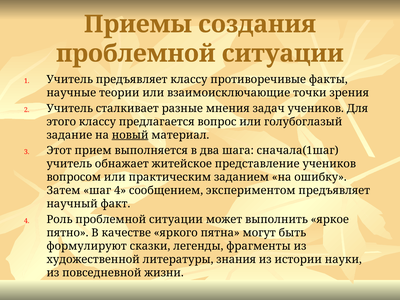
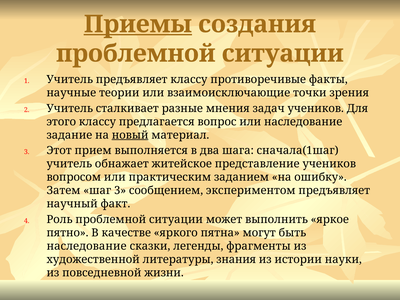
Приемы underline: none -> present (138, 24)
или голубоглазый: голубоглазый -> наследование (303, 122)
шаг 4: 4 -> 3 (120, 191)
формулируют: формулируют -> наследование (87, 246)
